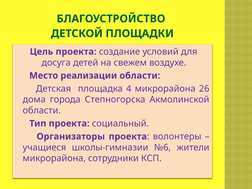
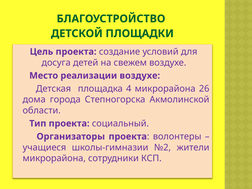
реализации области: области -> воздухе (140, 76)
№6: №6 -> №2 (162, 147)
